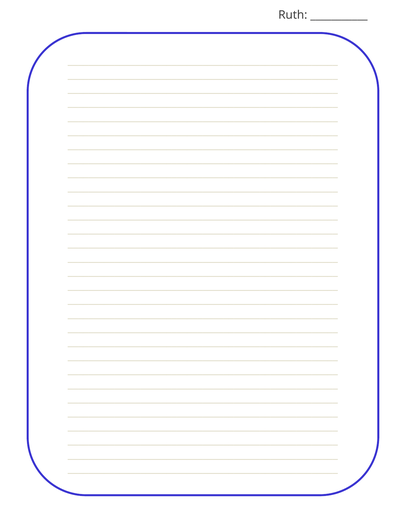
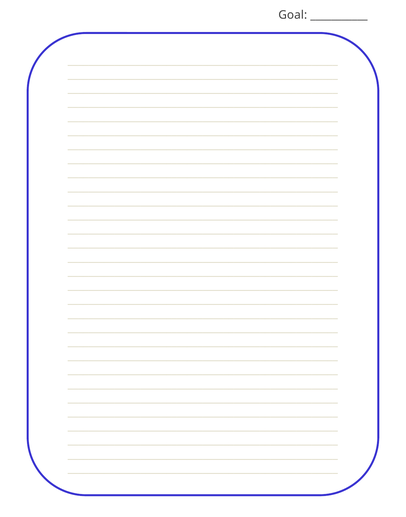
Ruth: Ruth -> Goal (293, 15)
